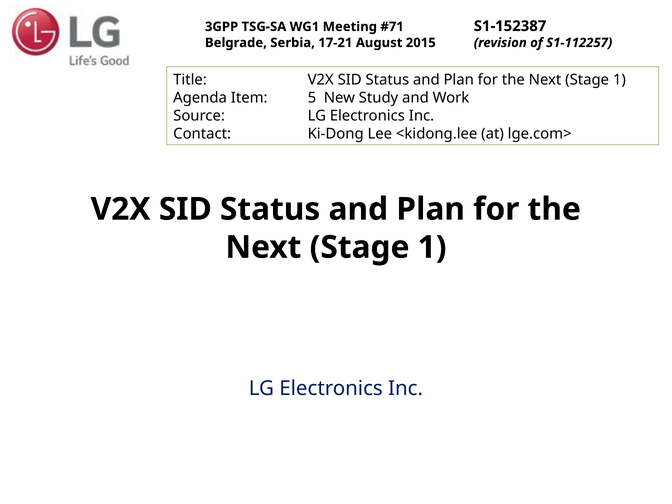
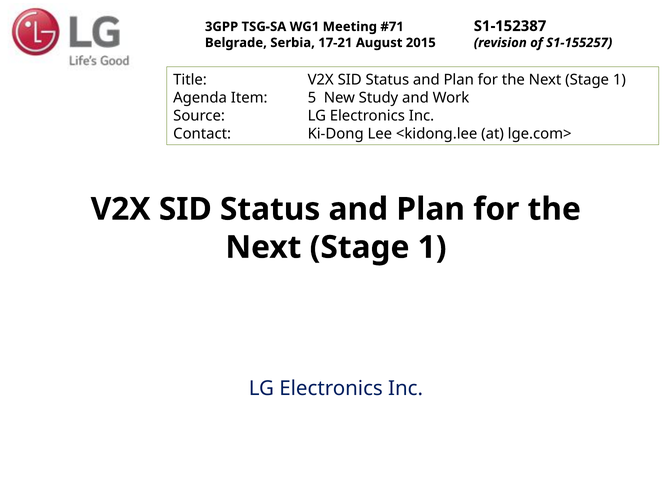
S1-112257: S1-112257 -> S1-155257 (579, 43)
